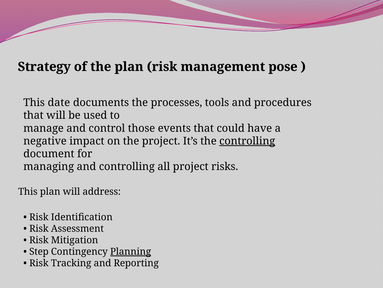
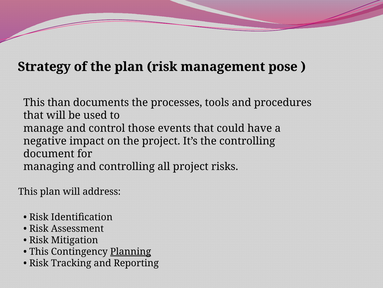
date: date -> than (59, 102)
controlling underline: present -> none (247, 141)
Step: Step -> This (39, 251)
